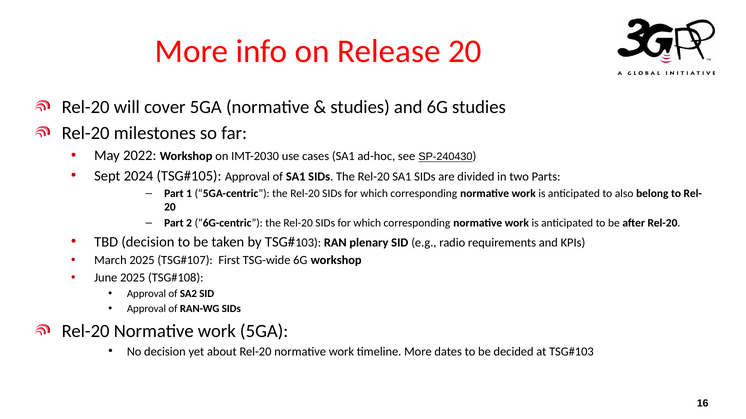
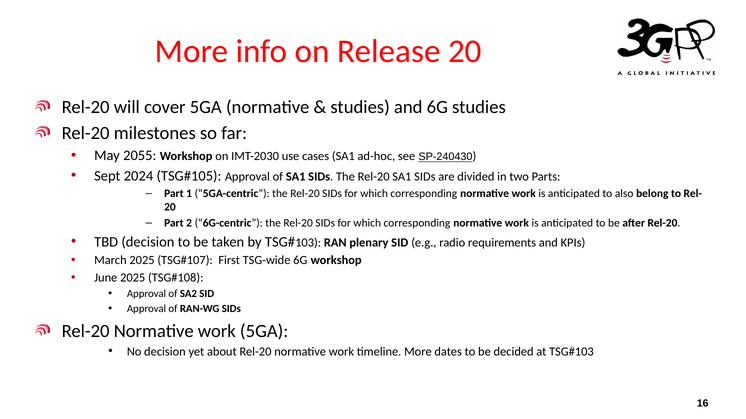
2022: 2022 -> 2055 (140, 156)
